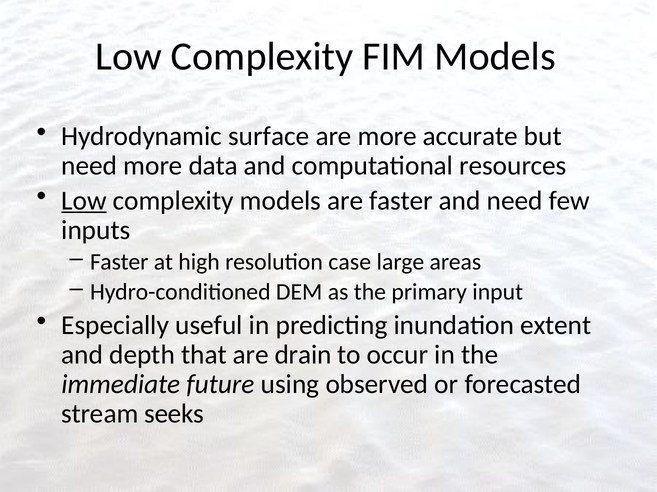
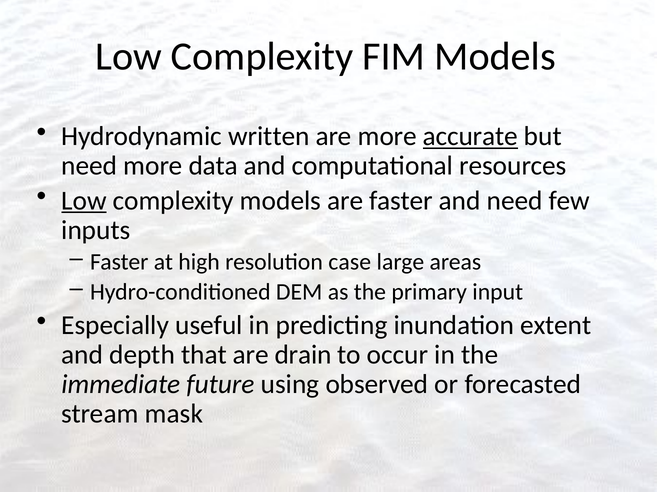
surface: surface -> written (269, 137)
accurate underline: none -> present (470, 137)
seeks: seeks -> mask (174, 414)
